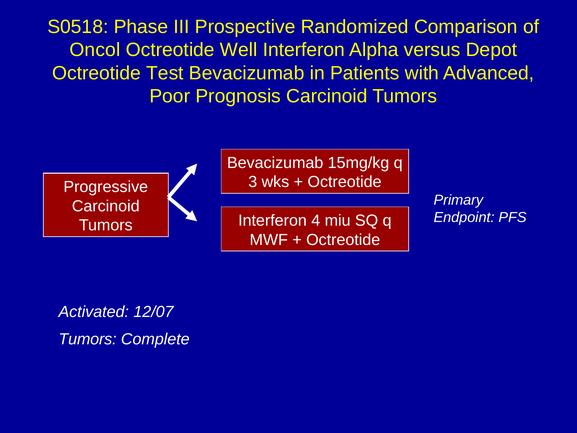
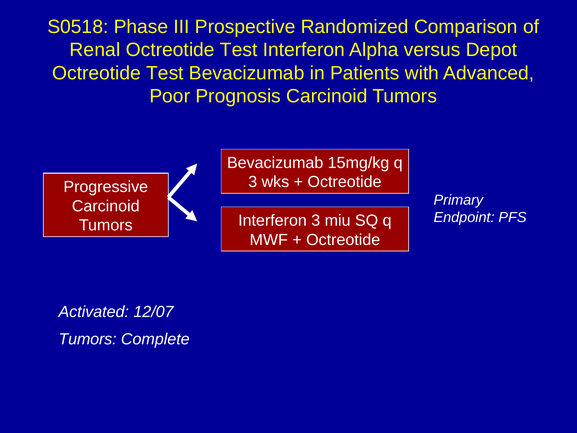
Oncol: Oncol -> Renal (95, 50)
Well: Well -> Test (239, 50)
Interferon 4: 4 -> 3 (316, 220)
